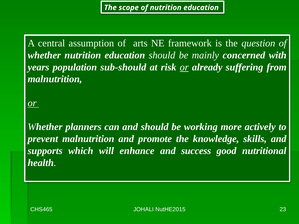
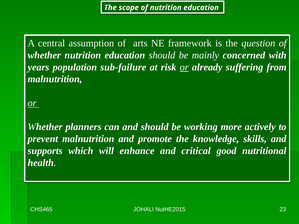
sub-should: sub-should -> sub-failure (123, 67)
success: success -> critical (196, 151)
